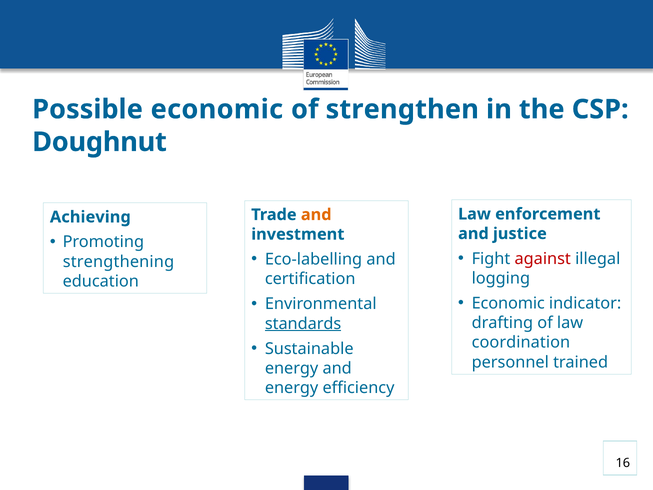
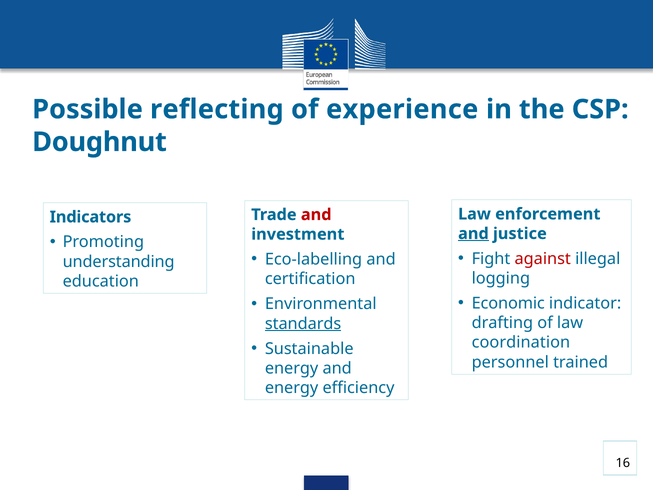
Possible economic: economic -> reflecting (217, 109)
strengthen: strengthen -> experience (402, 109)
and colour: orange -> red (316, 215)
Achieving: Achieving -> Indicators (90, 217)
and underline: none -> present (473, 234)
strengthening: strengthening -> understanding (119, 262)
